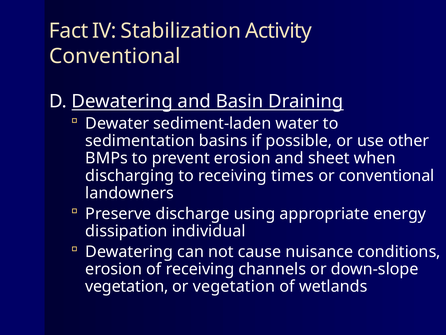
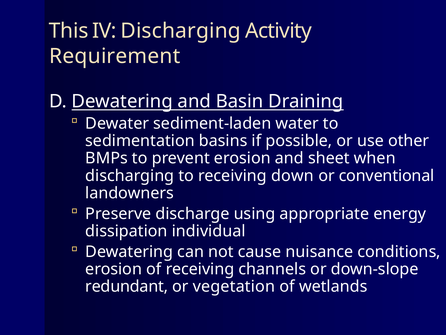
Fact: Fact -> This (69, 31)
IV Stabilization: Stabilization -> Discharging (181, 31)
Conventional: Conventional -> Requirement (115, 56)
times: times -> down (292, 175)
vegetation: vegetation -> redundant (127, 286)
